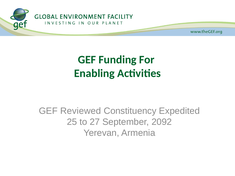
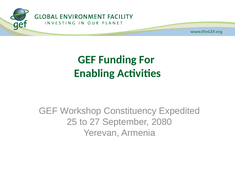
Reviewed: Reviewed -> Workshop (81, 111)
2092: 2092 -> 2080 (162, 122)
